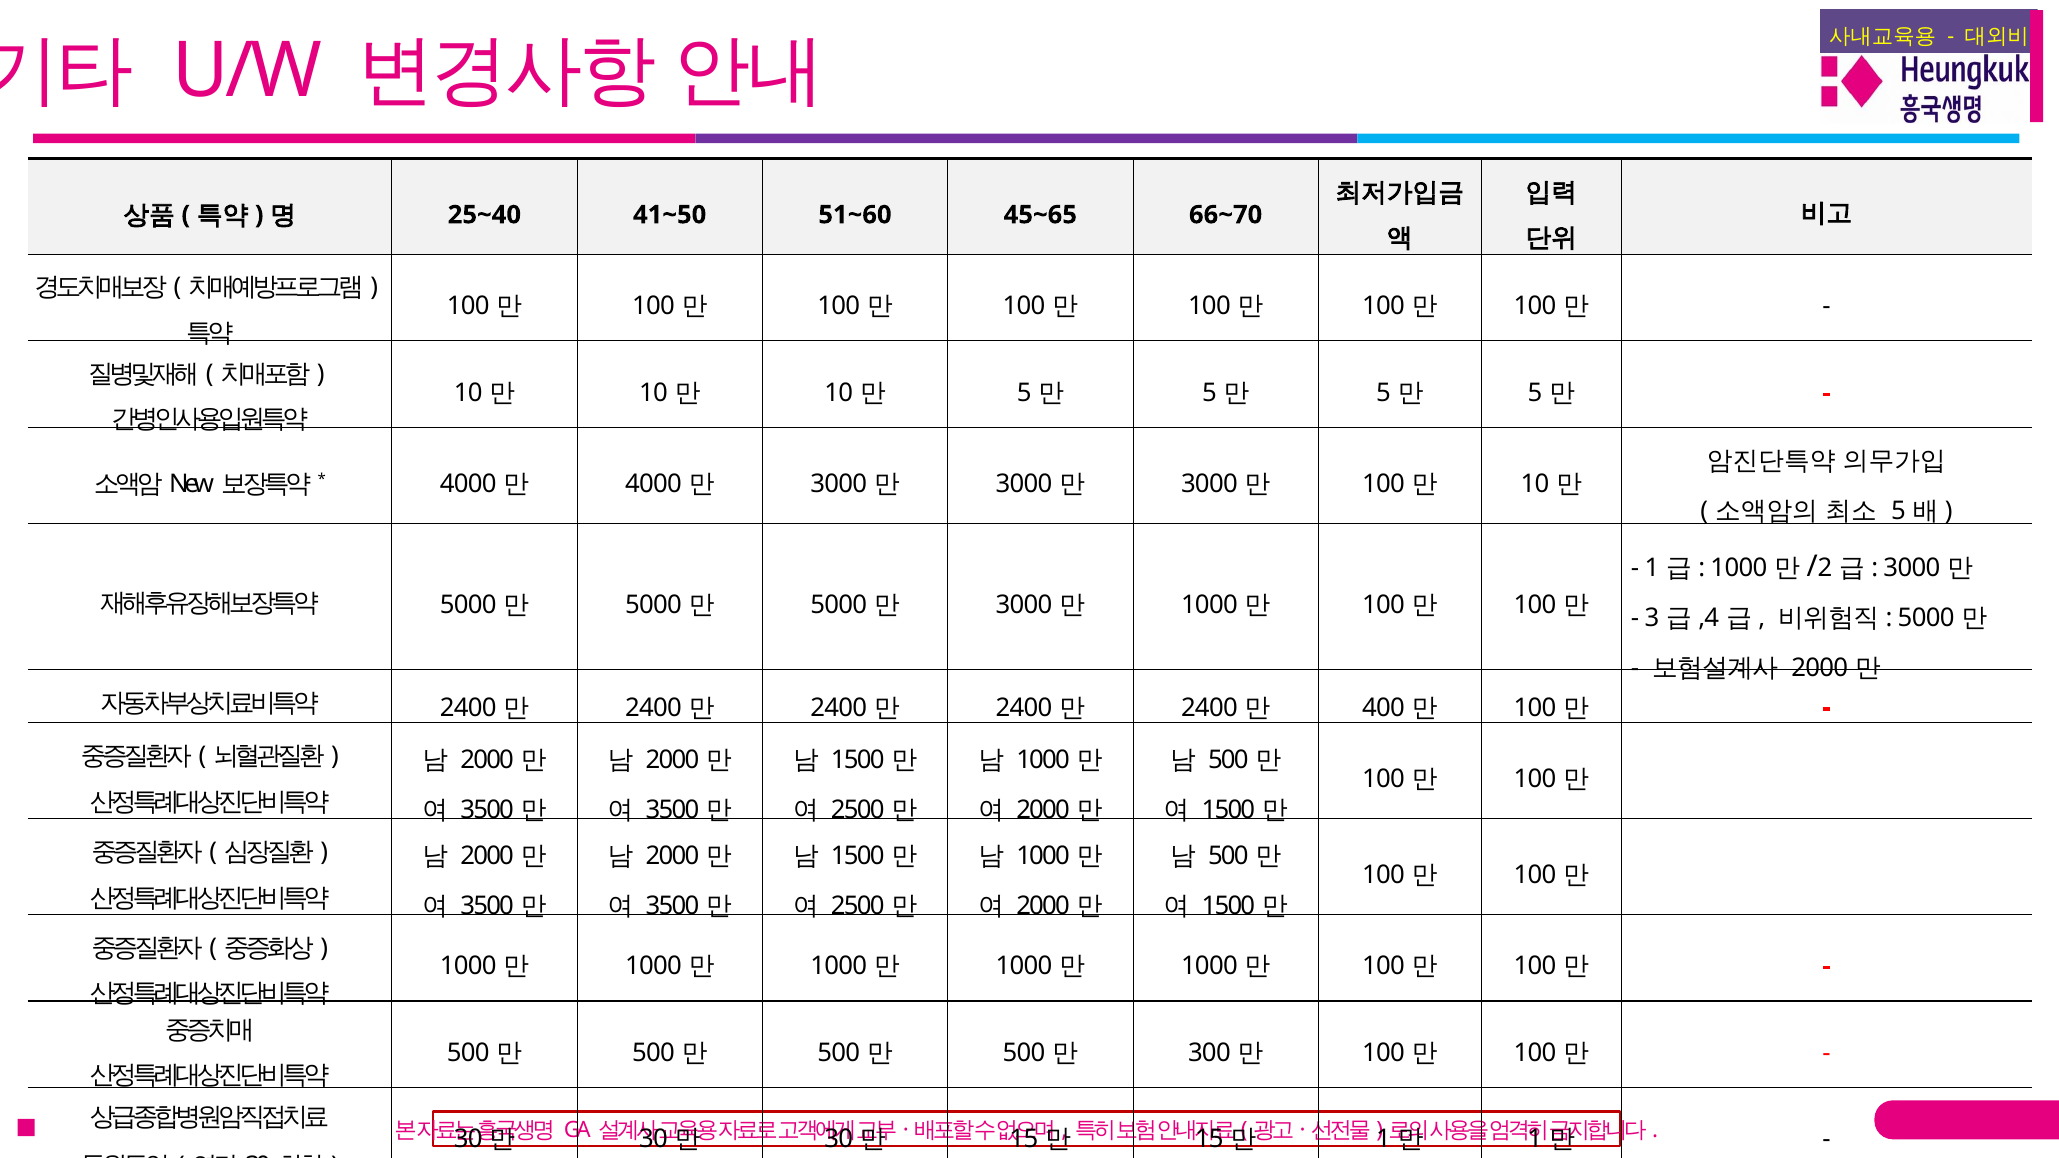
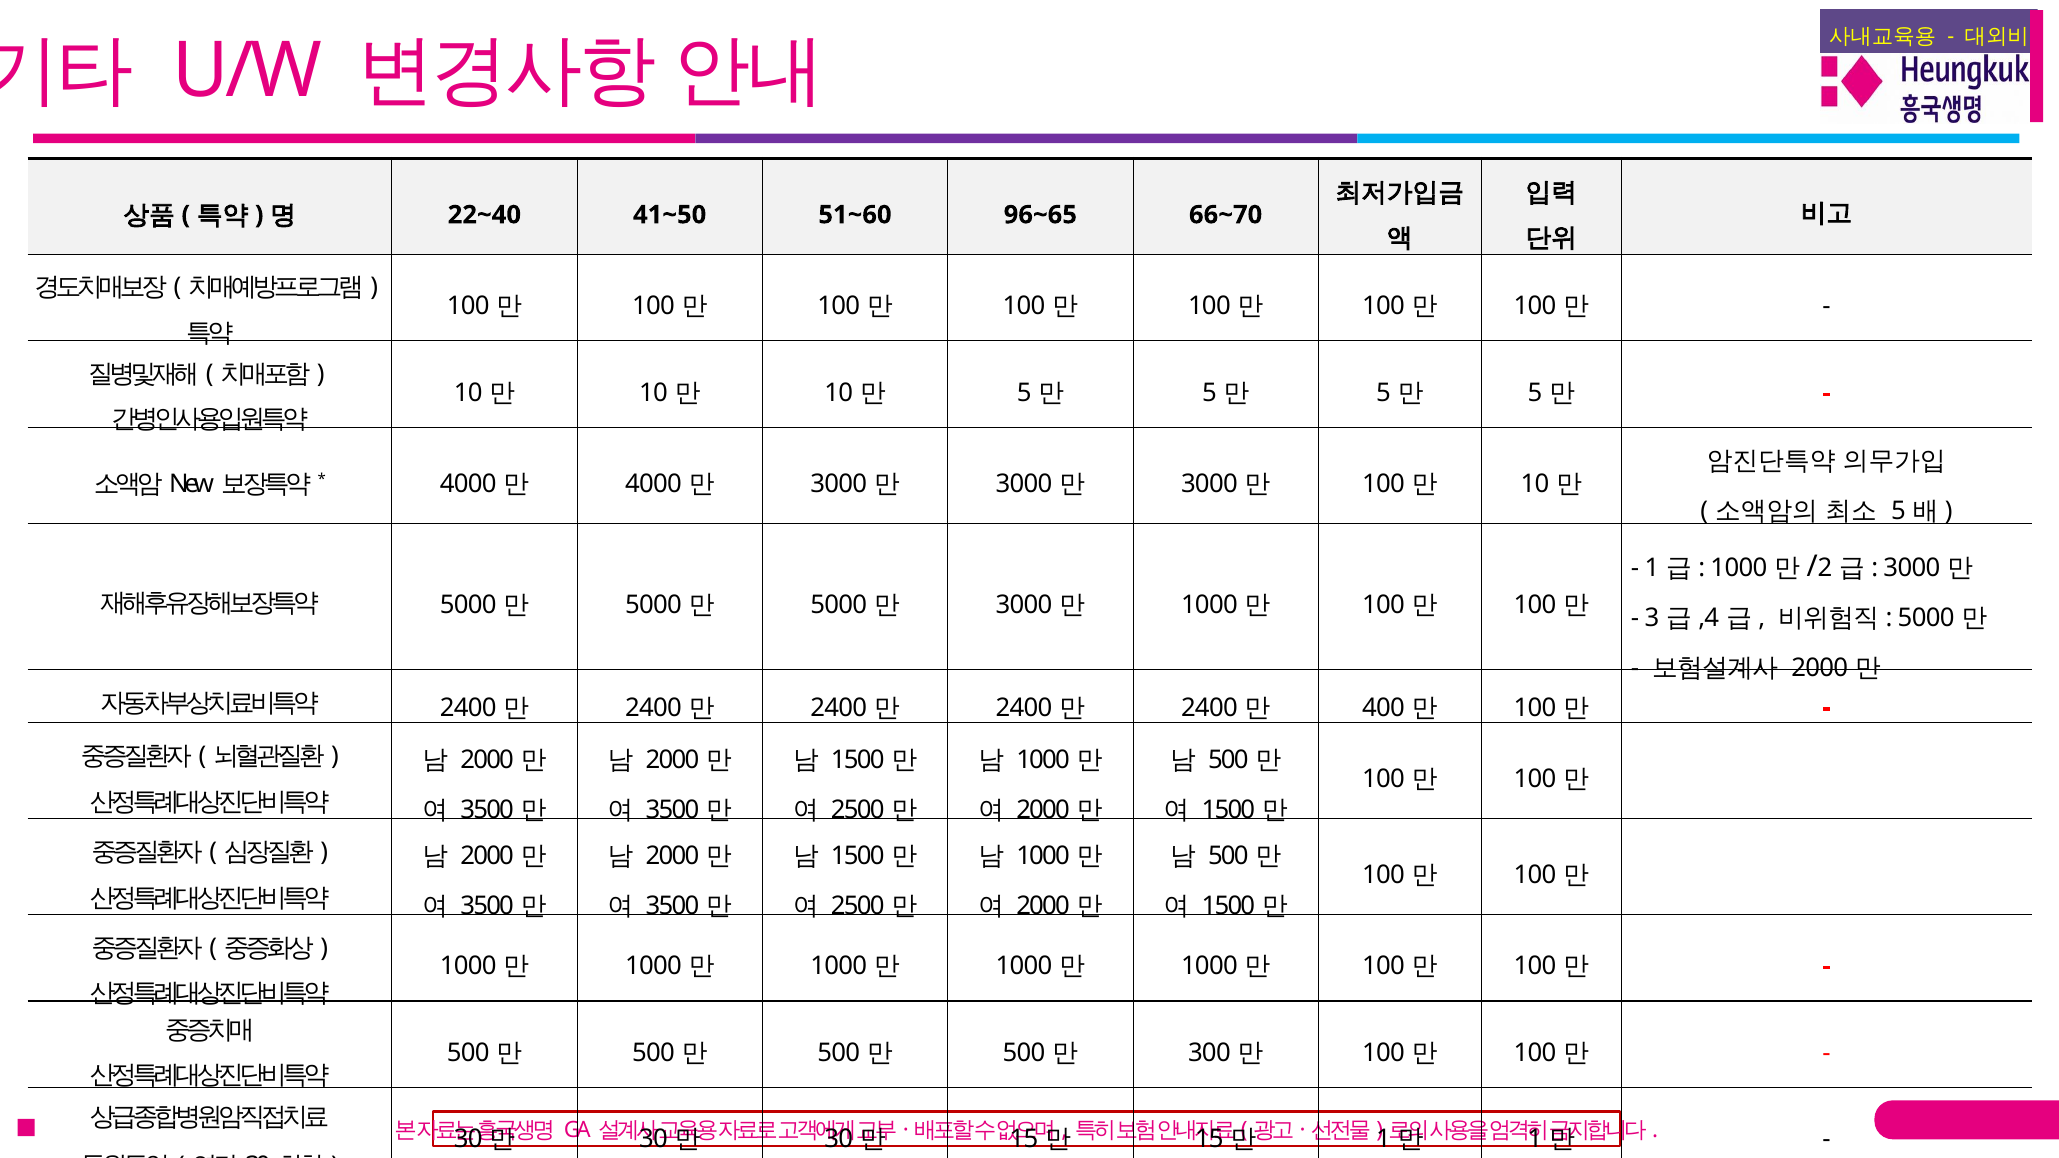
25~40: 25~40 -> 22~40 (484, 215)
45~65: 45~65 -> 96~65 (1040, 215)
